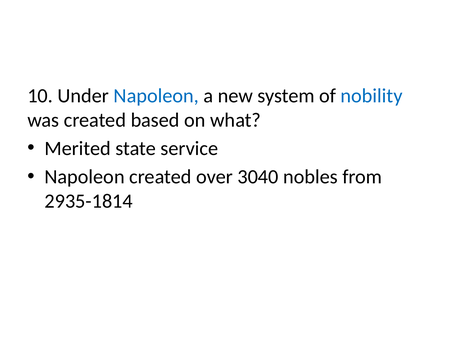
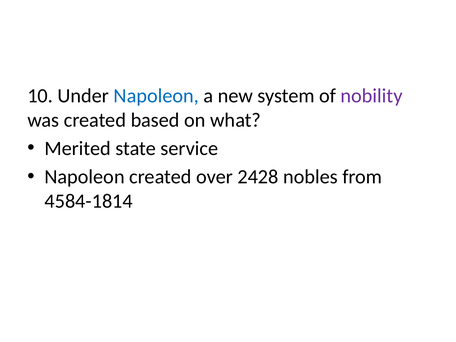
nobility colour: blue -> purple (372, 96)
3040: 3040 -> 2428 (258, 177)
2935-1814: 2935-1814 -> 4584-1814 (89, 201)
